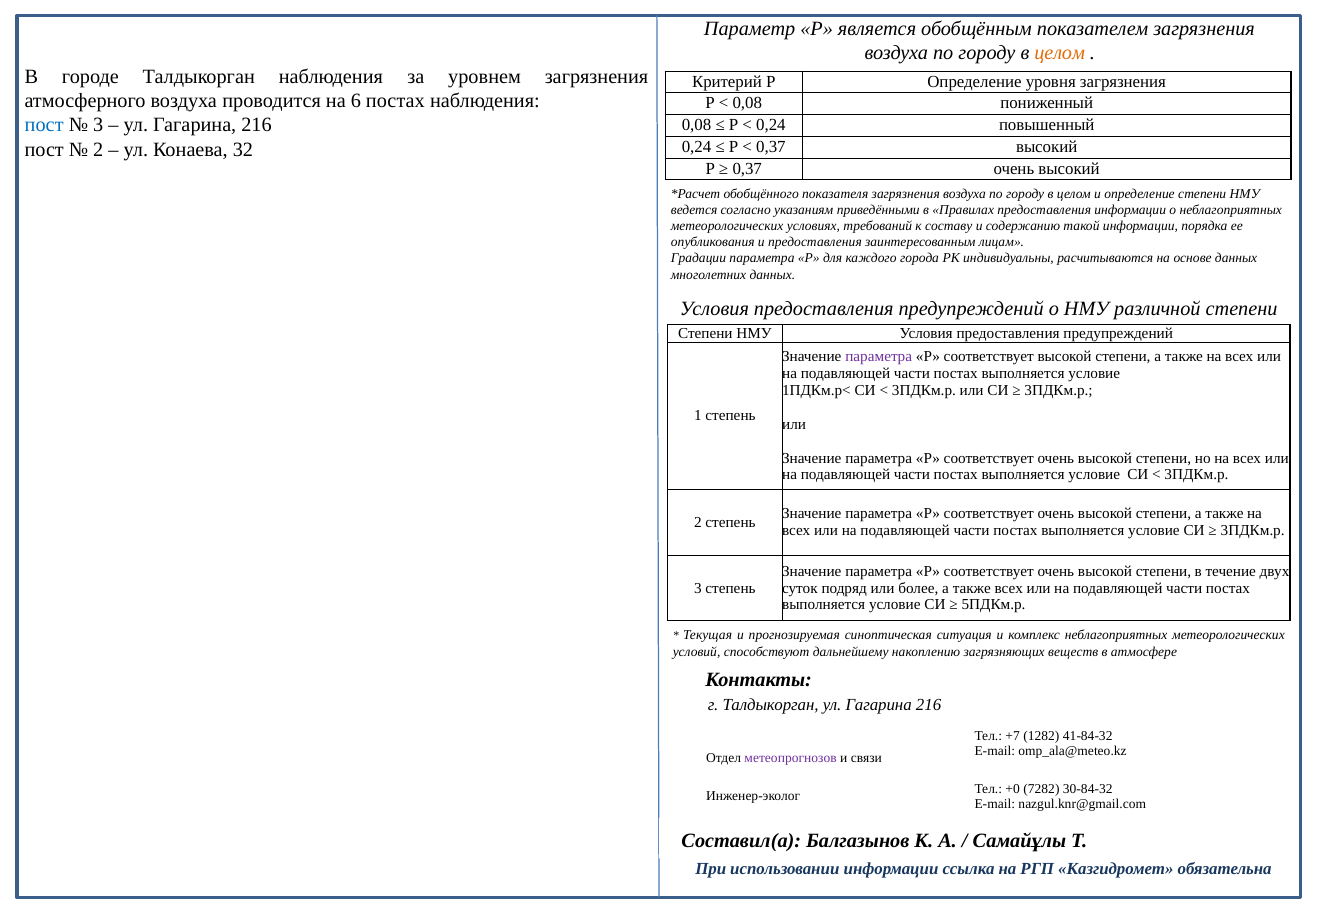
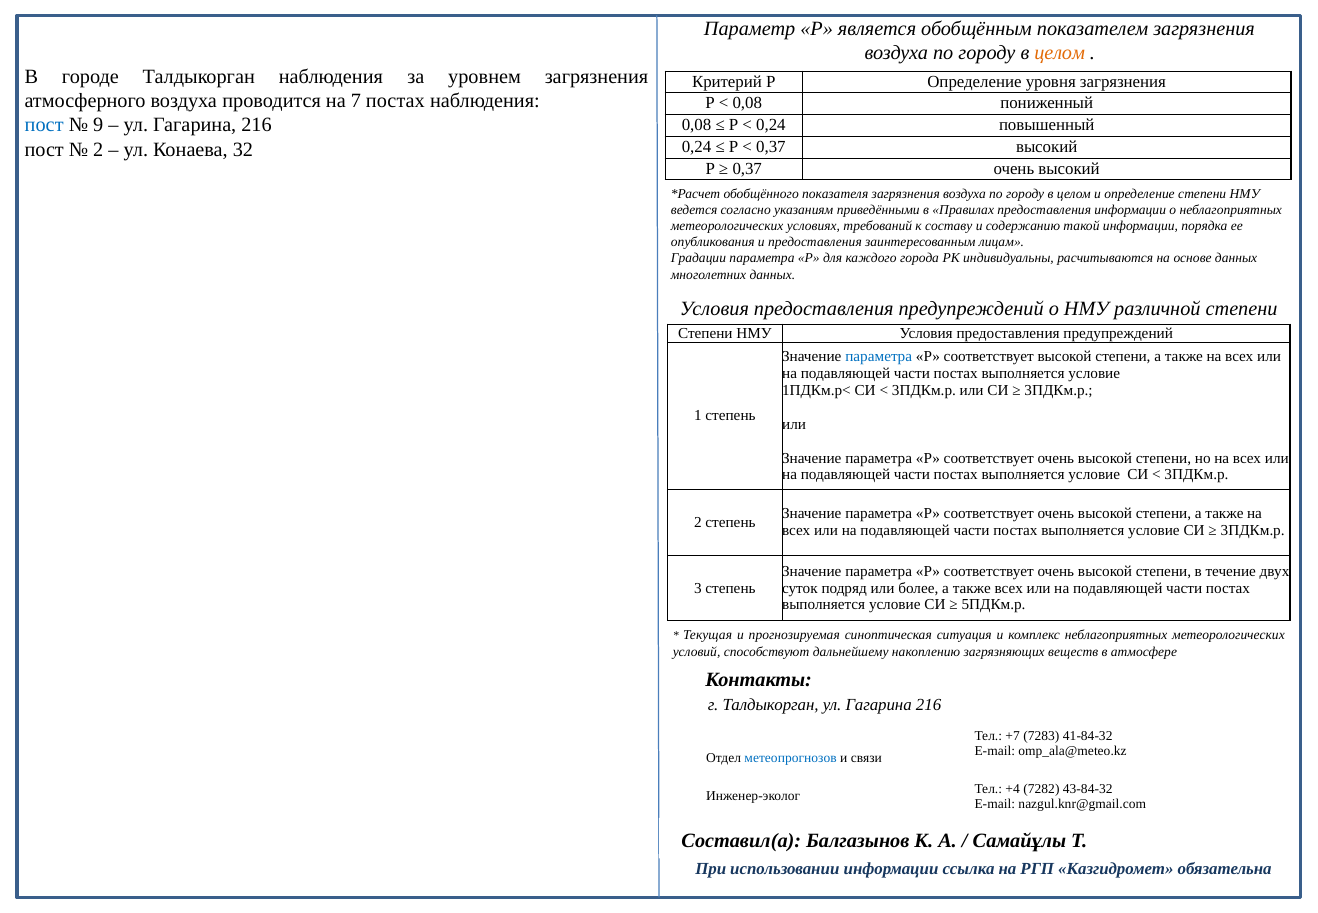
6: 6 -> 7 (356, 101)
3: 3 -> 9 (98, 125)
параметра colour: purple -> blue (879, 357)
1282: 1282 -> 7283 (1041, 736)
метеопрогнозов colour: purple -> blue (791, 758)
+0: +0 -> +4 (1013, 788)
30-84-32: 30-84-32 -> 43-84-32 (1088, 788)
